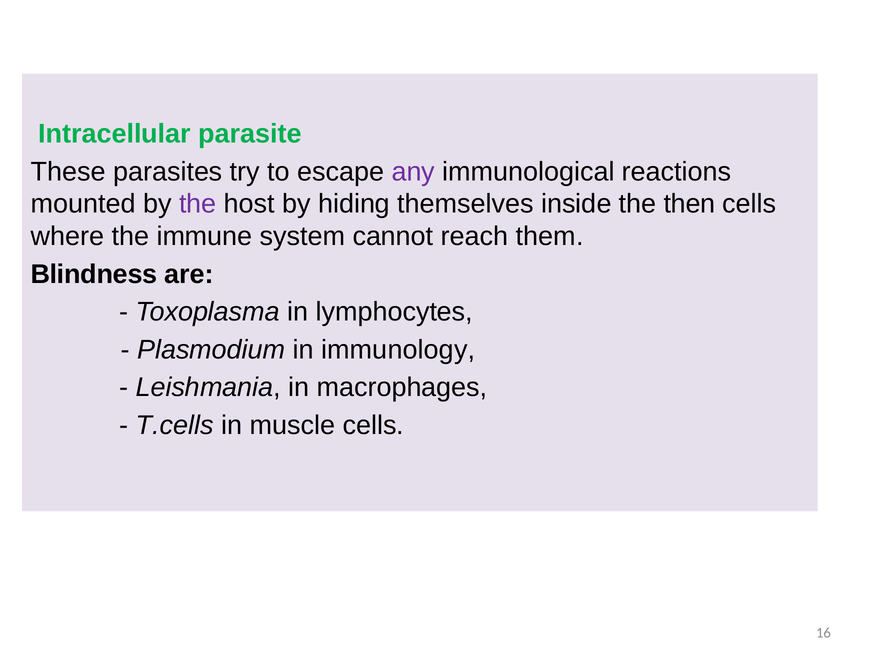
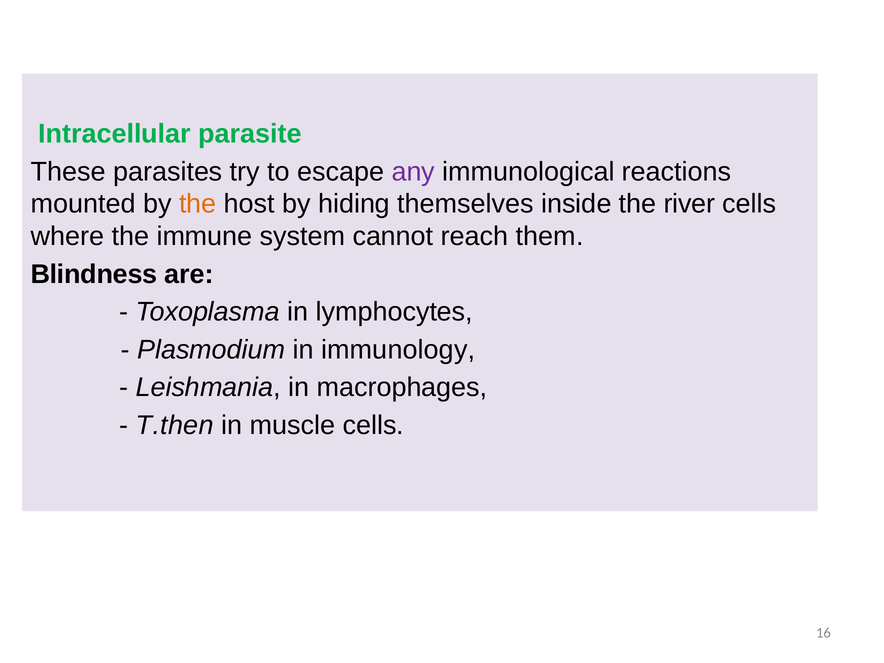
the colour: purple -> orange (198, 204)
then: then -> river (689, 204)
T.cells: T.cells -> T.then (175, 425)
